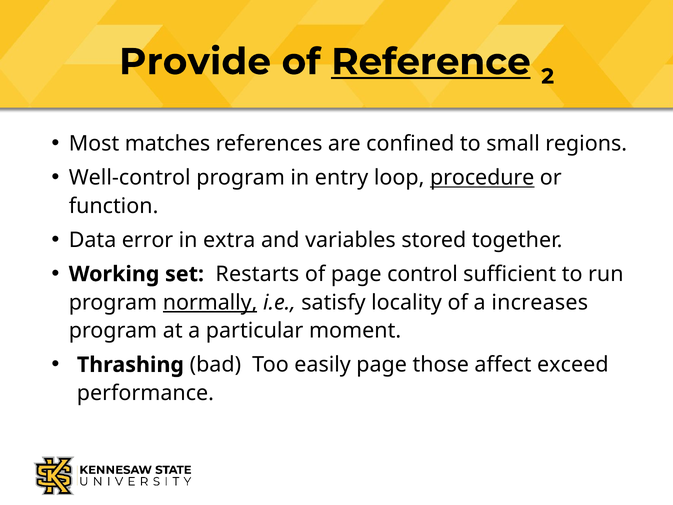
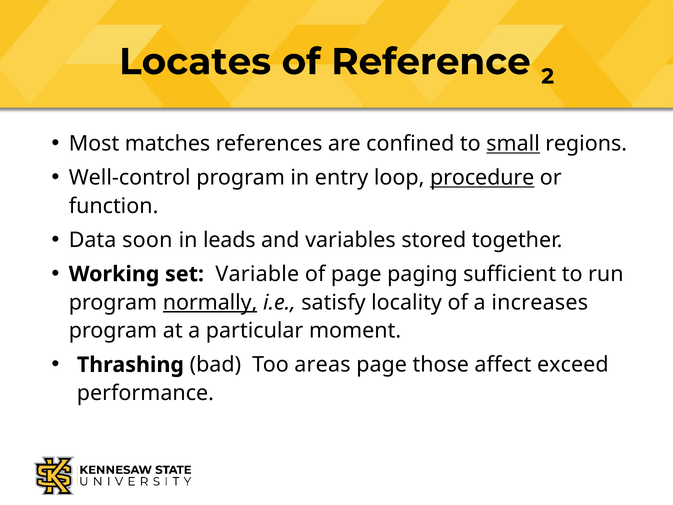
Provide: Provide -> Locates (195, 62)
Reference underline: present -> none (431, 62)
small underline: none -> present (513, 144)
error: error -> soon (147, 240)
extra: extra -> leads (229, 240)
Restarts: Restarts -> Variable (257, 274)
control: control -> paging (422, 274)
easily: easily -> areas (322, 365)
